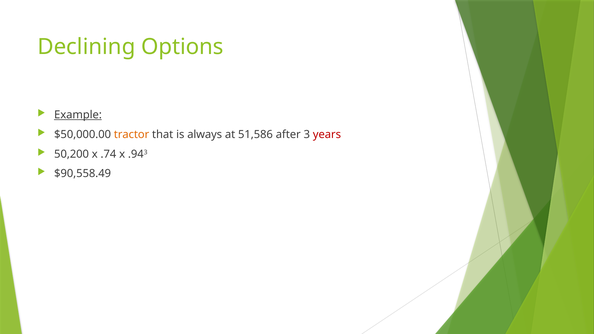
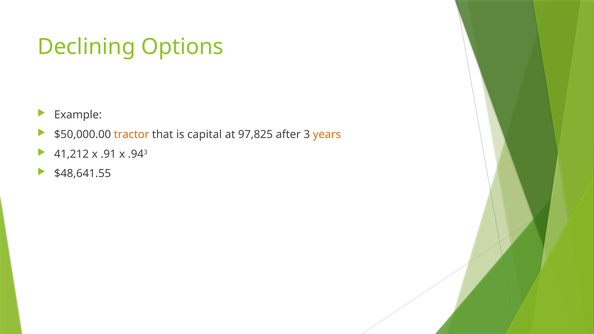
Example underline: present -> none (78, 115)
always: always -> capital (205, 135)
51,586: 51,586 -> 97,825 (255, 135)
years colour: red -> orange (327, 135)
50,200: 50,200 -> 41,212 (72, 154)
.74: .74 -> .91 (108, 154)
$90,558.49: $90,558.49 -> $48,641.55 (83, 174)
